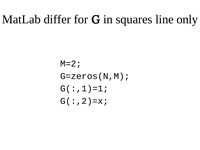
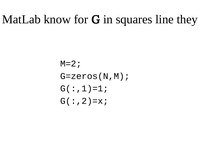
differ: differ -> know (57, 19)
only: only -> they (187, 19)
